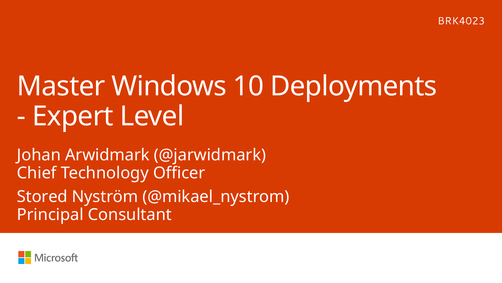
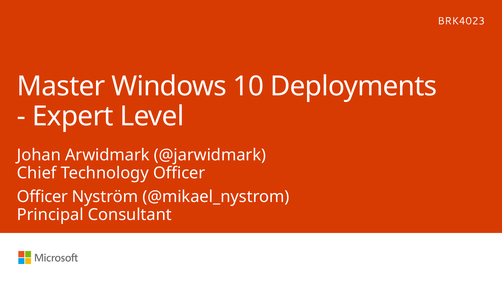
Stored: Stored -> Officer (42, 196)
